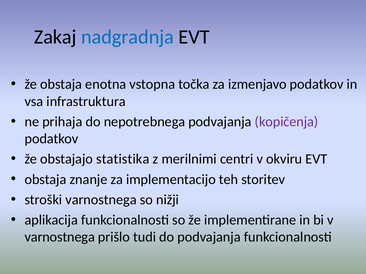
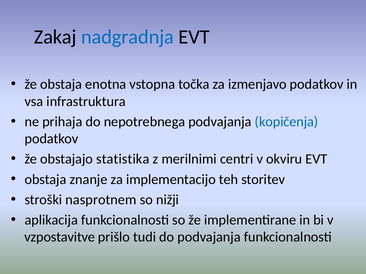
kopičenja colour: purple -> blue (287, 122)
stroški varnostnega: varnostnega -> nasprotnem (101, 200)
varnostnega: varnostnega -> vzpostavitve (60, 237)
